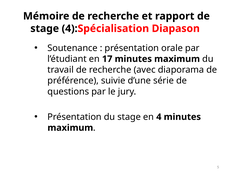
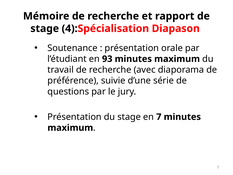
17: 17 -> 93 (107, 59)
4: 4 -> 7 (159, 117)
